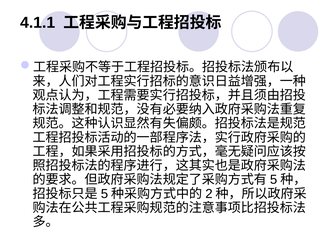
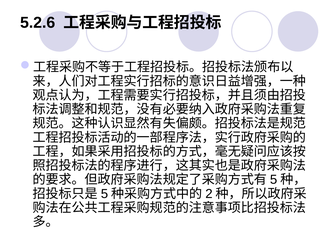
4.1.1: 4.1.1 -> 5.2.6 (38, 23)
